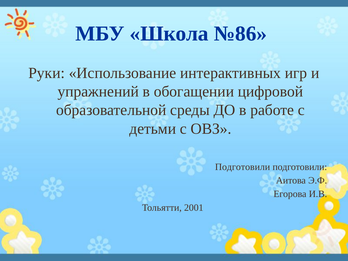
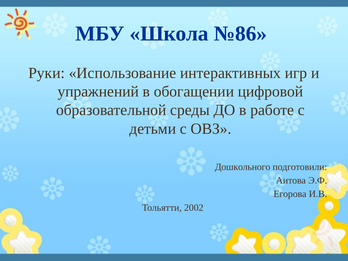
Подготовили: Подготовили -> Дошкольного (243, 167)
2001: 2001 -> 2002 (194, 208)
